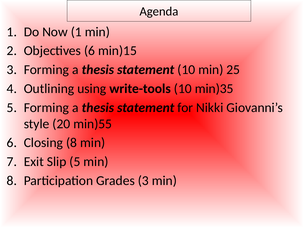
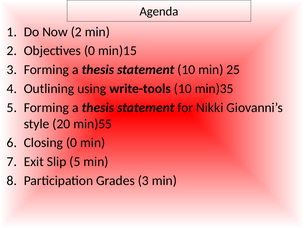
Now 1: 1 -> 2 (76, 32)
Objectives 6: 6 -> 0 (90, 51)
Closing 8: 8 -> 0 (72, 143)
